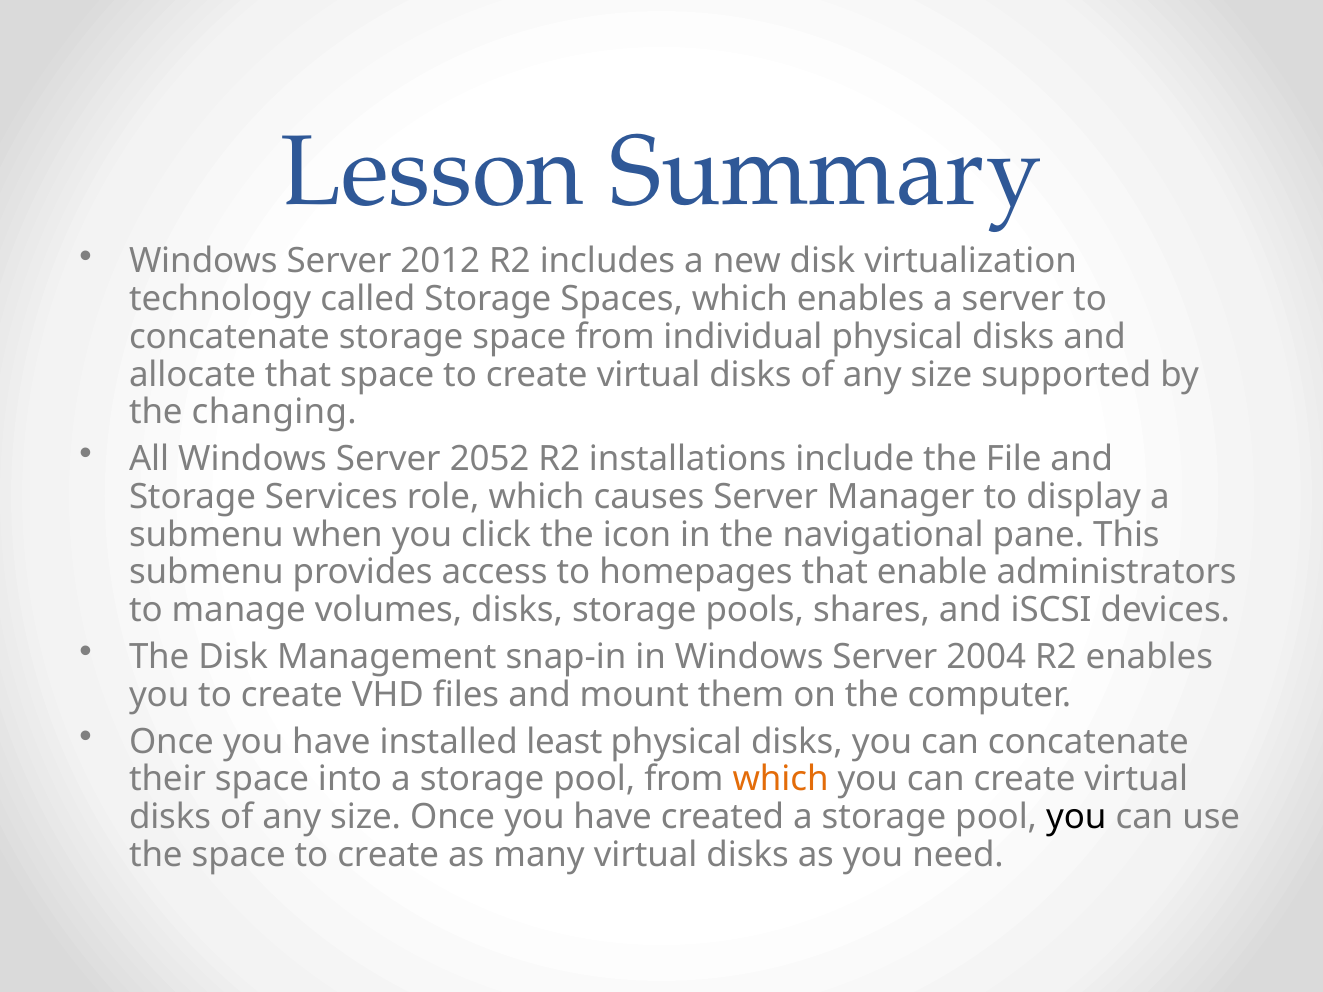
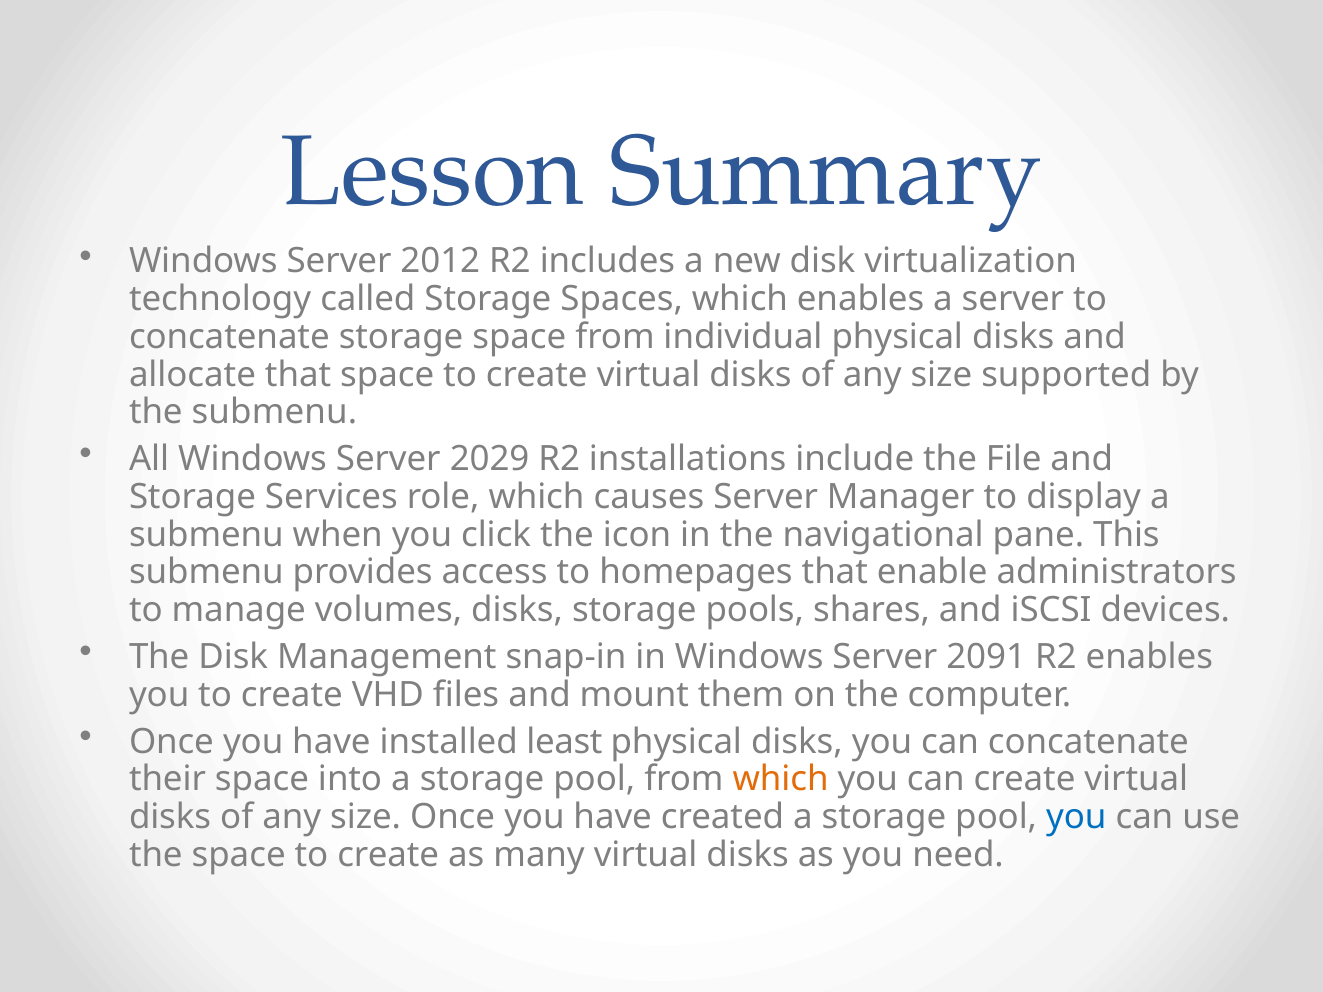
the changing: changing -> submenu (274, 412)
2052: 2052 -> 2029 (490, 459)
2004: 2004 -> 2091 (986, 657)
you colour: black -> blue (1076, 817)
